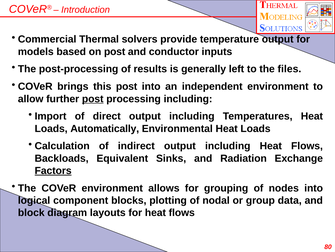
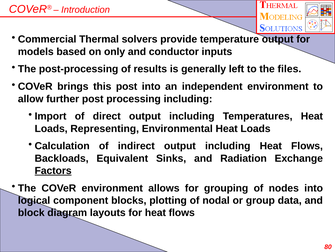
on post: post -> only (115, 52)
post underline: present -> none (93, 99)
Automatically: Automatically -> Representing (105, 128)
